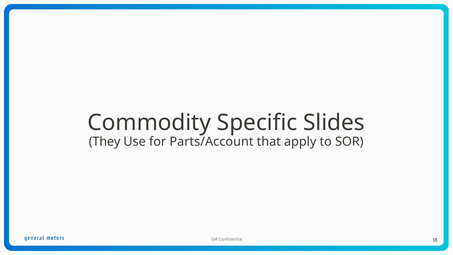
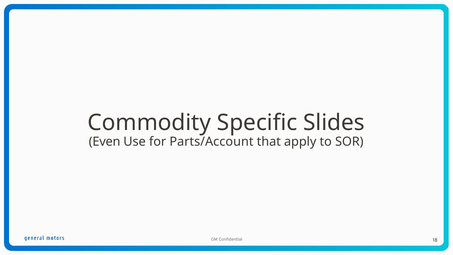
They: They -> Even (105, 142)
